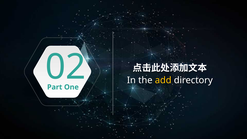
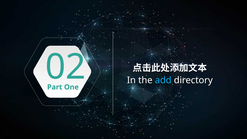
add colour: yellow -> light blue (163, 80)
